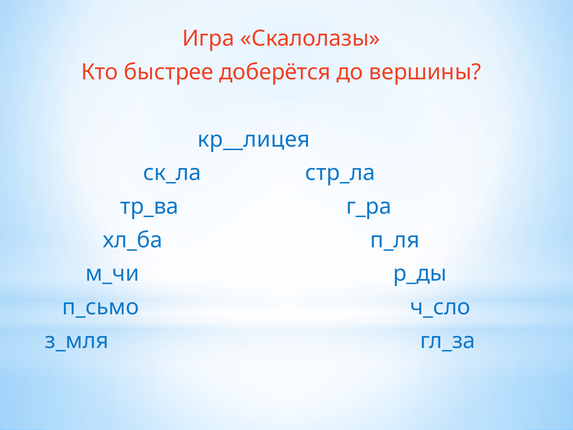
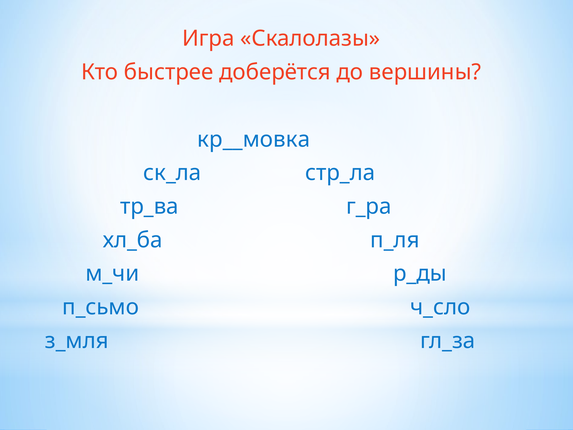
кр__лицея: кр__лицея -> кр__мовка (254, 139)
